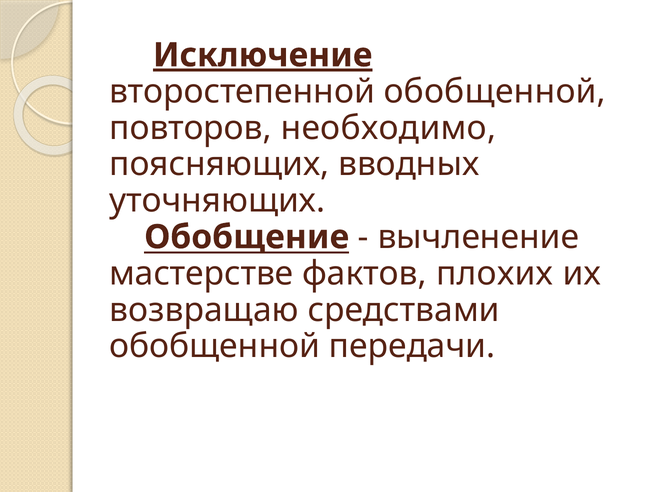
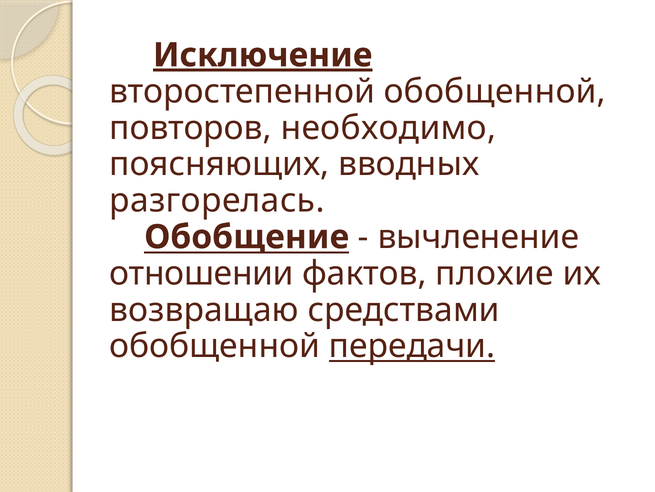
уточняющих: уточняющих -> разгорелась (217, 200)
мастерстве: мастерстве -> отношении (201, 273)
плохих: плохих -> плохие (495, 273)
передачи underline: none -> present (412, 346)
